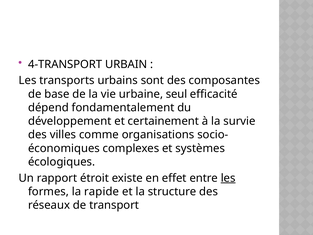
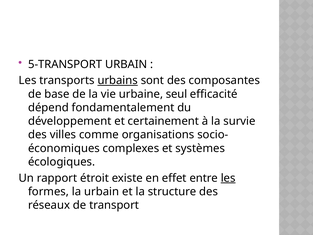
4-TRANSPORT: 4-TRANSPORT -> 5-TRANSPORT (65, 64)
urbains underline: none -> present (118, 80)
la rapide: rapide -> urbain (102, 191)
